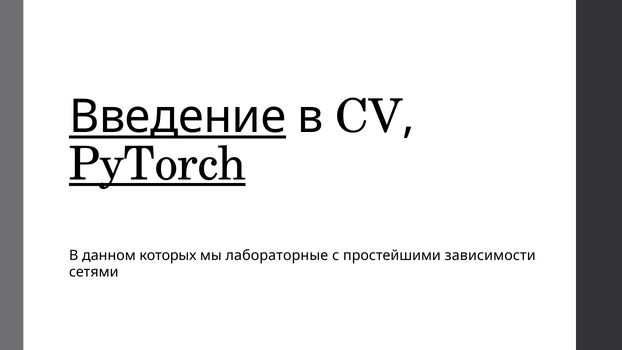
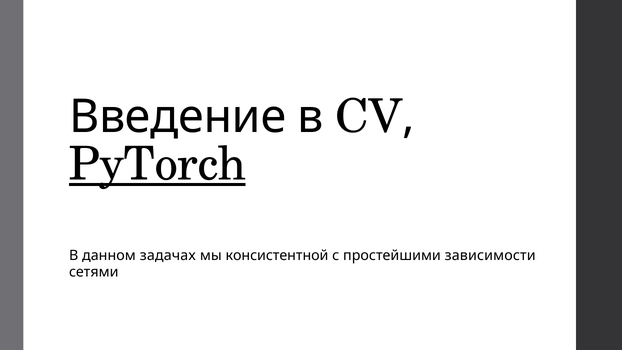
Введение underline: present -> none (178, 117)
которых: которых -> задачах (168, 256)
лабораторные: лабораторные -> консистентной (277, 256)
